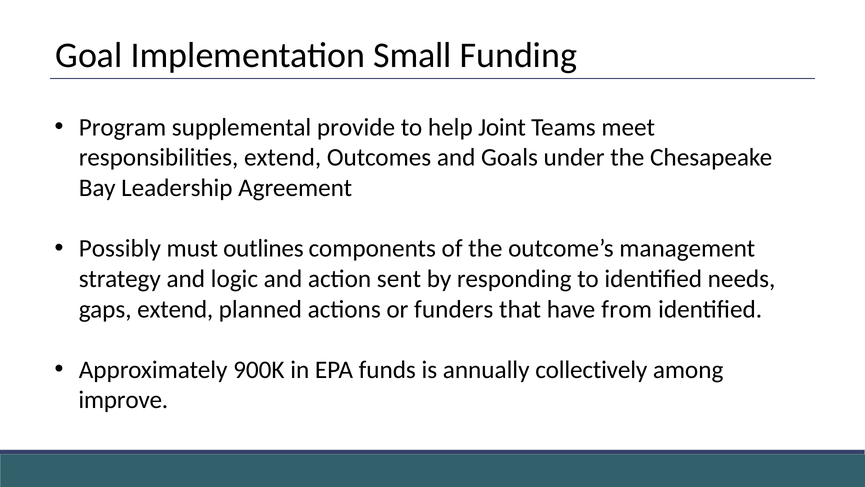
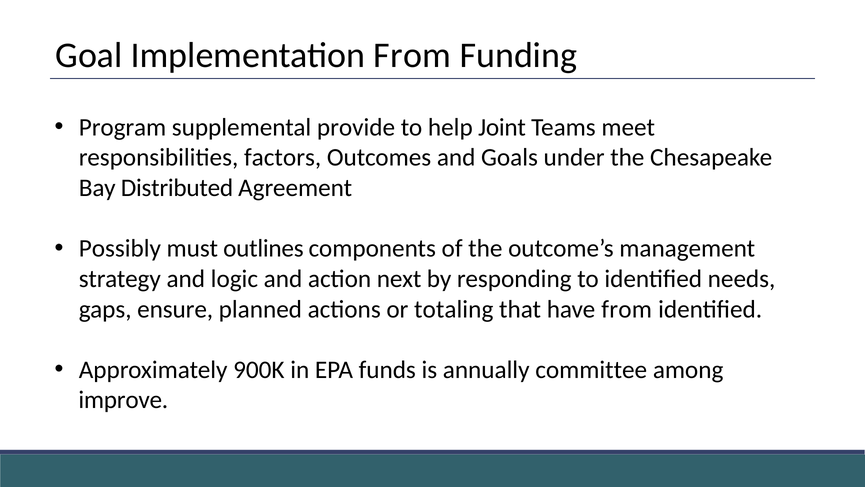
Implementation Small: Small -> From (412, 56)
responsibilities extend: extend -> factors (283, 157)
Leadership: Leadership -> Distributed (177, 188)
sent: sent -> next (399, 279)
gaps extend: extend -> ensure (175, 309)
funders: funders -> totaling (454, 309)
collectively: collectively -> committee (591, 370)
